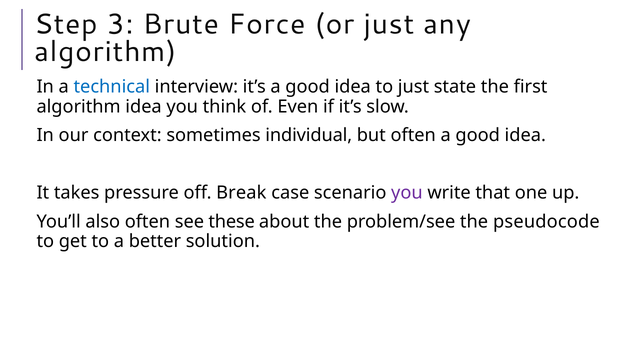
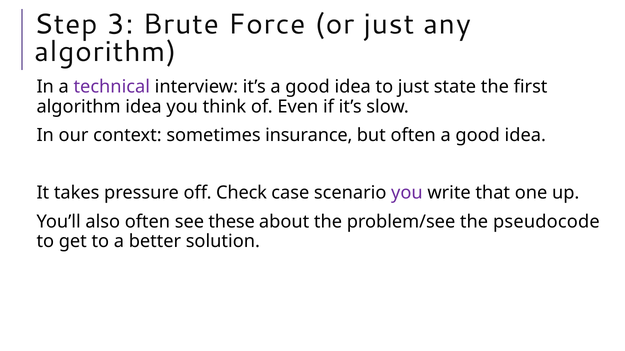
technical colour: blue -> purple (112, 87)
individual: individual -> insurance (309, 136)
Break: Break -> Check (242, 193)
